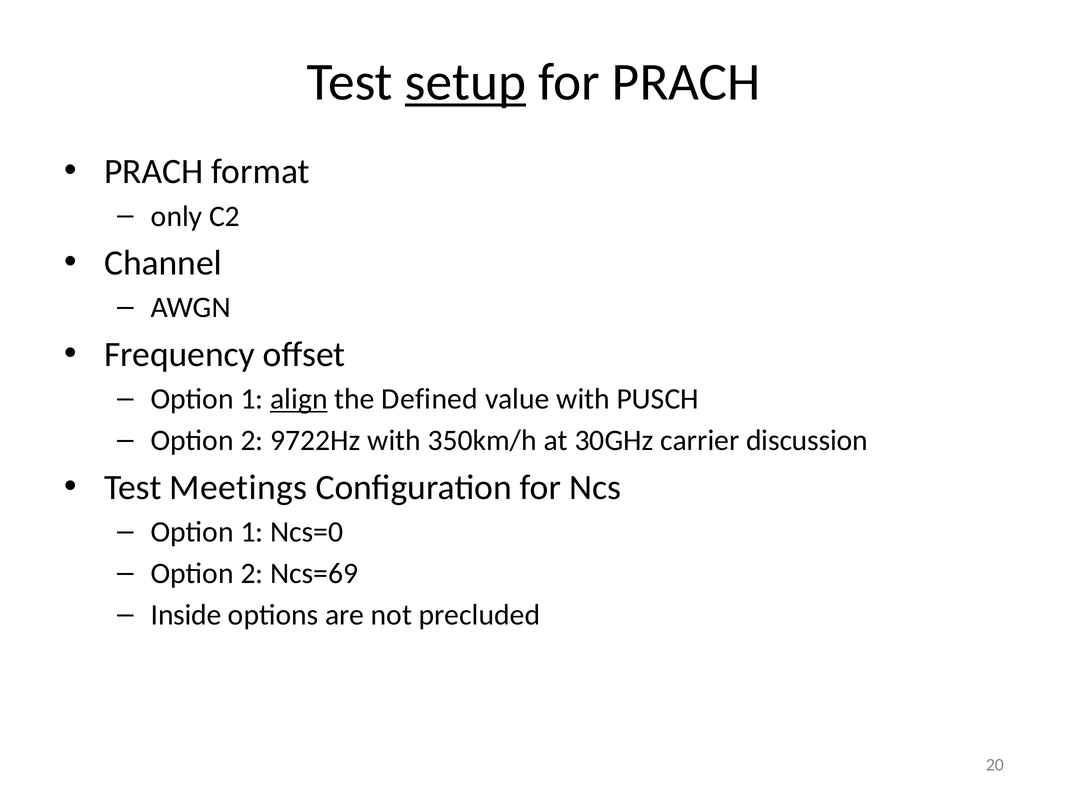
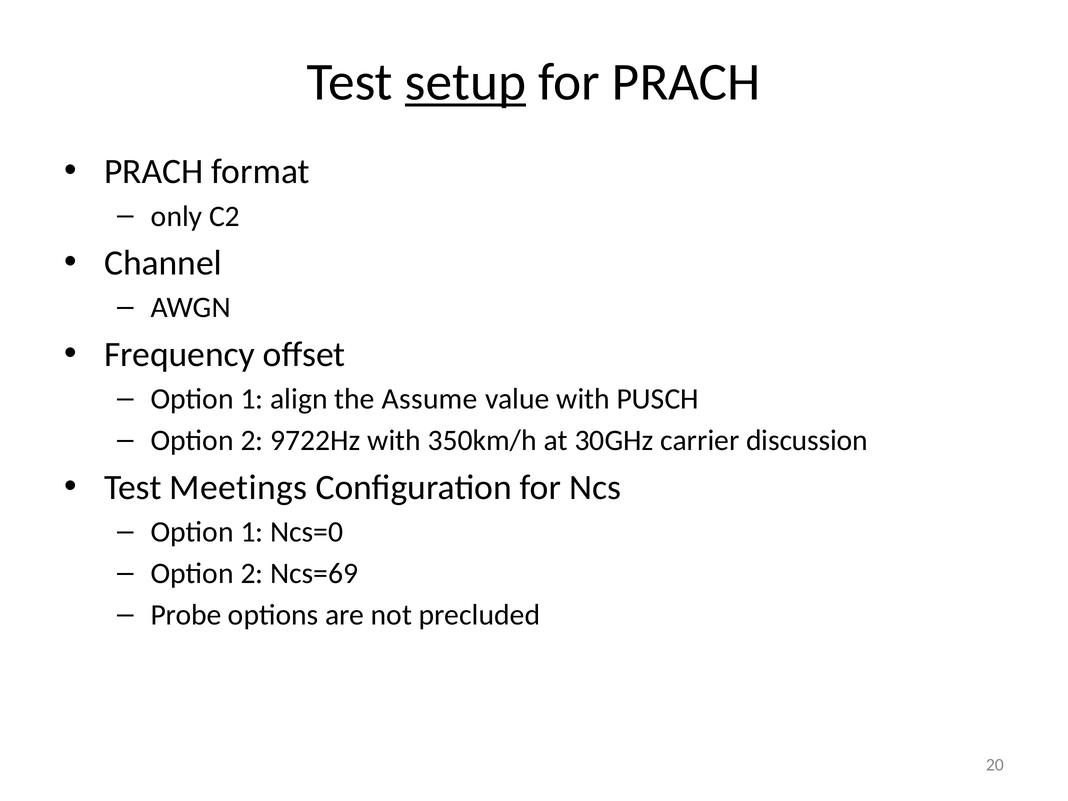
align underline: present -> none (299, 399)
Defined: Defined -> Assume (430, 399)
Inside: Inside -> Probe (186, 615)
